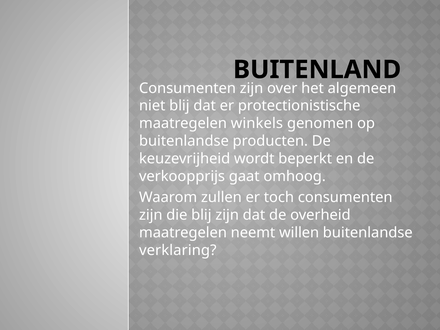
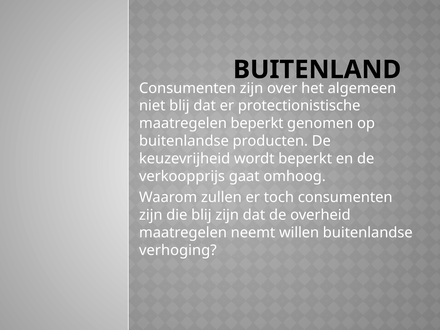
maatregelen winkels: winkels -> beperkt (257, 123)
verklaring: verklaring -> verhoging (178, 250)
